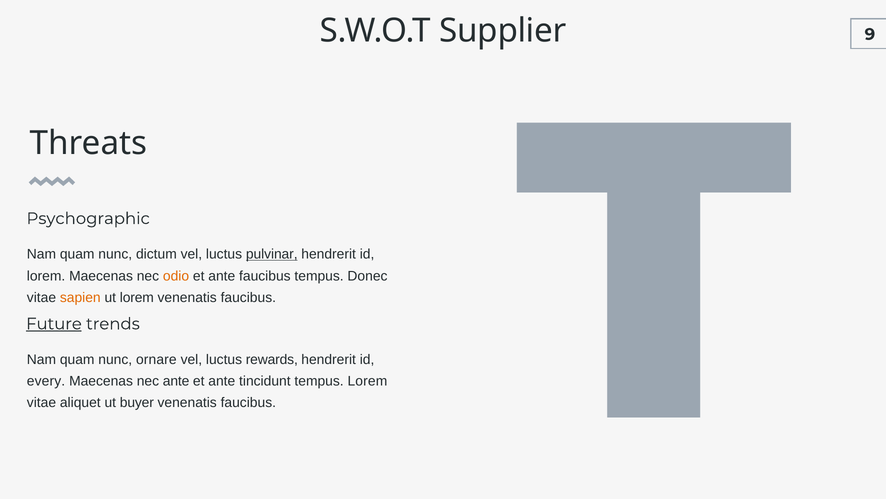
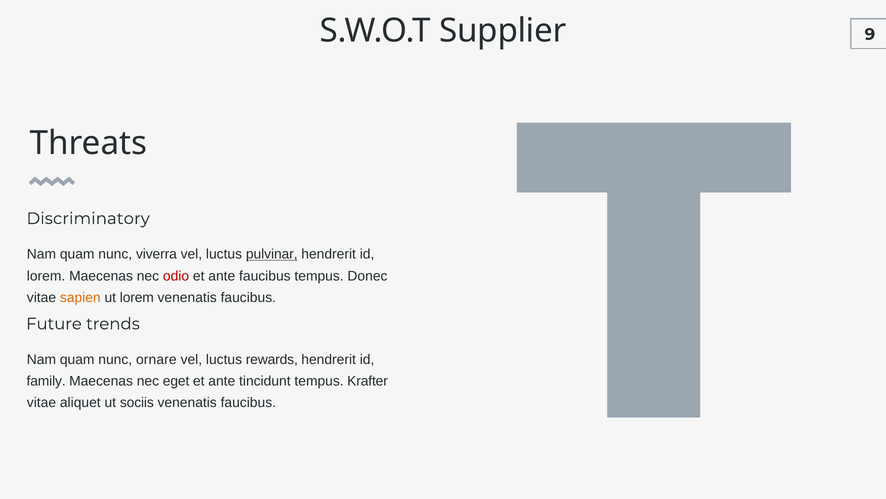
Psychographic: Psychographic -> Discriminatory (88, 218)
dictum: dictum -> viverra (156, 254)
odio colour: orange -> red (176, 276)
Future underline: present -> none (54, 323)
every: every -> family (46, 381)
nec ante: ante -> eget (176, 381)
tempus Lorem: Lorem -> Krafter (368, 381)
buyer: buyer -> sociis (137, 402)
